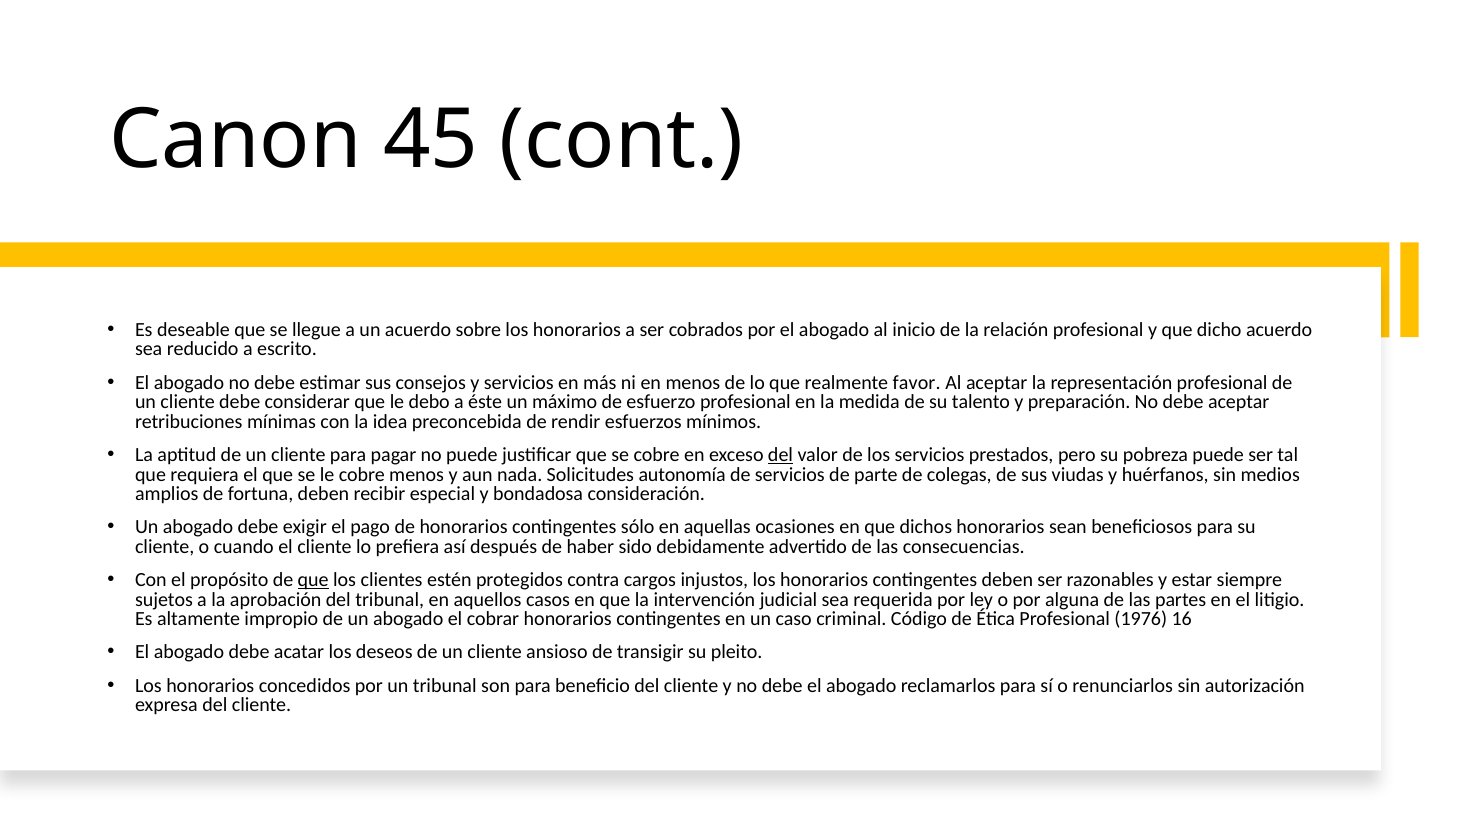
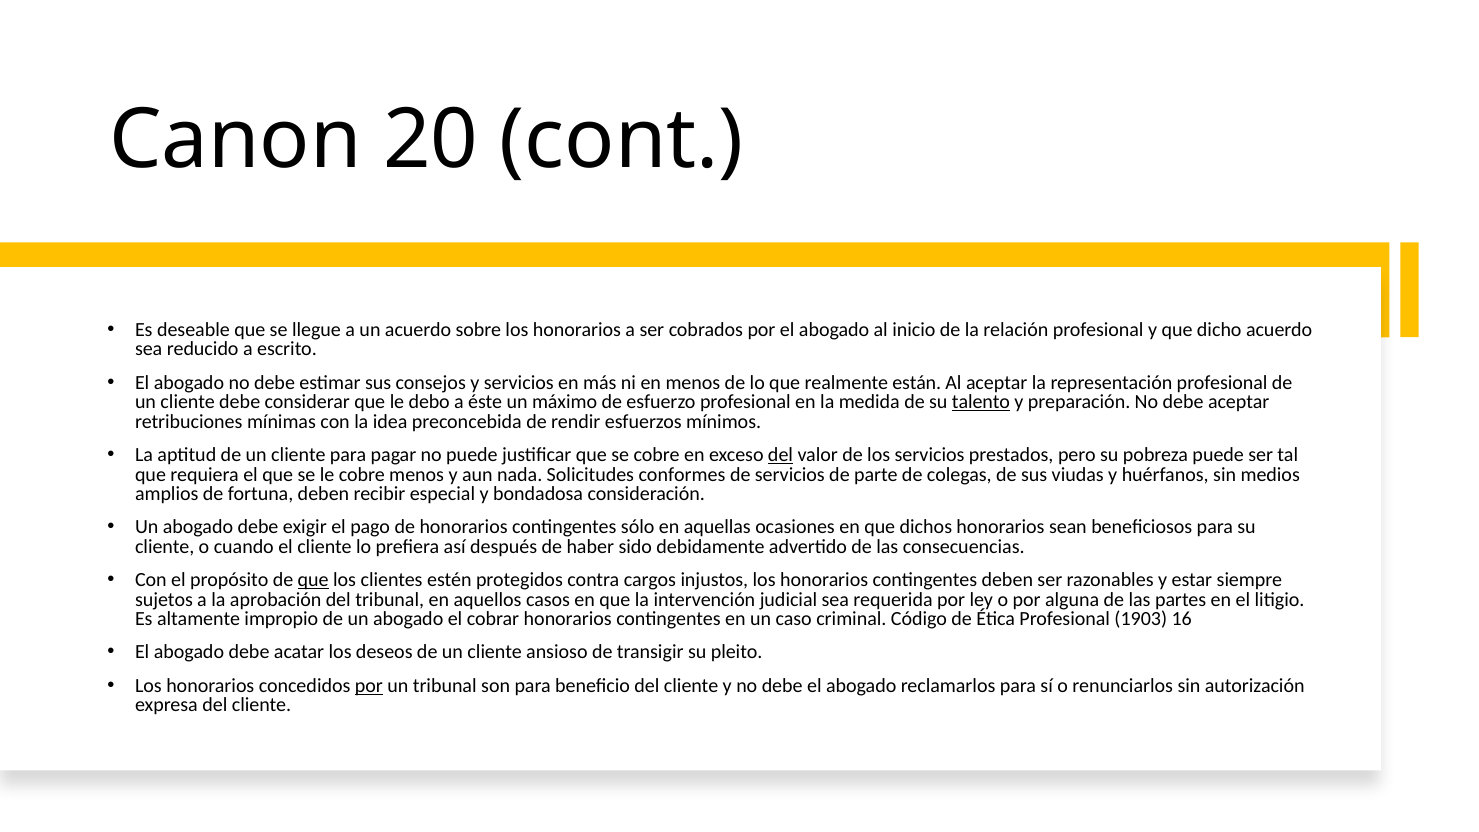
45: 45 -> 20 (431, 140)
favor: favor -> están (917, 383)
talento underline: none -> present (981, 402)
autonomía: autonomía -> conformes (682, 474)
1976: 1976 -> 1903 (1141, 619)
por underline: none -> present (369, 686)
